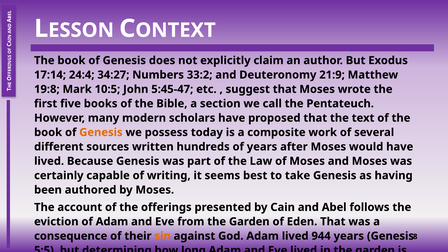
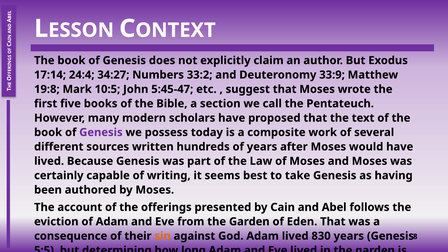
21:9: 21:9 -> 33:9 (332, 75)
Genesis colour: orange -> purple (101, 132)
944: 944 -> 830 (321, 236)
